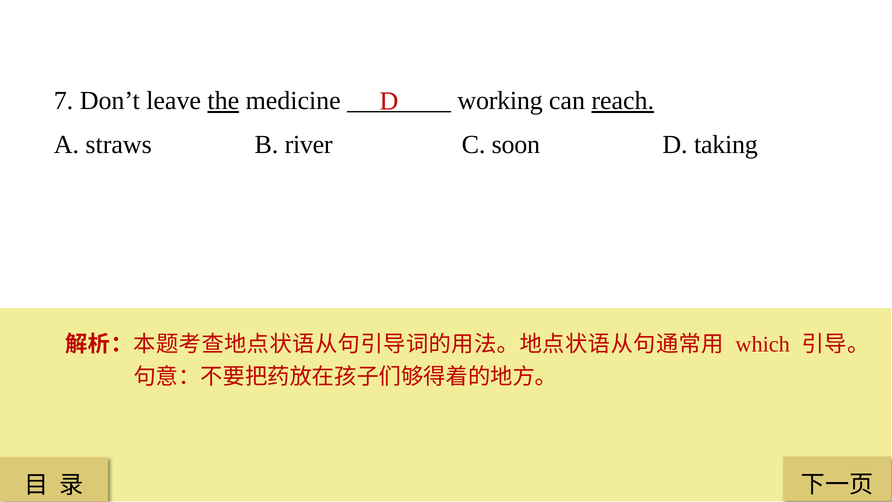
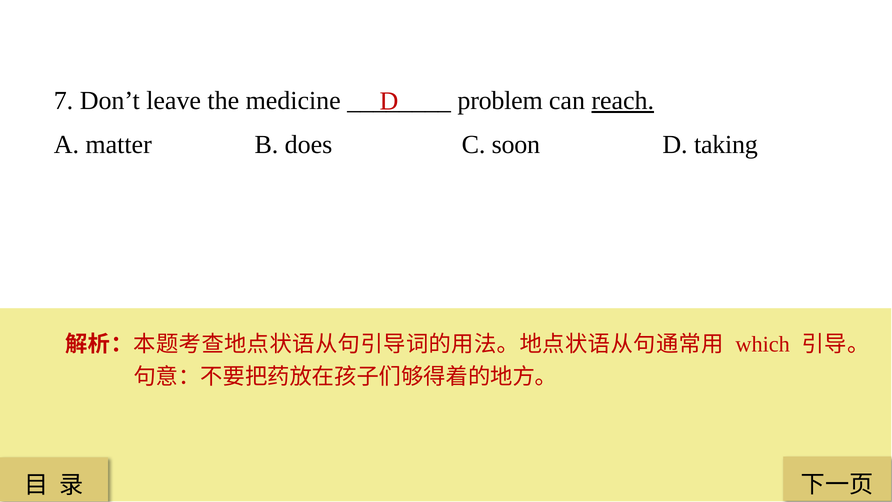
the underline: present -> none (223, 101)
working: working -> problem (500, 101)
straws: straws -> matter (119, 144)
river: river -> does (309, 144)
